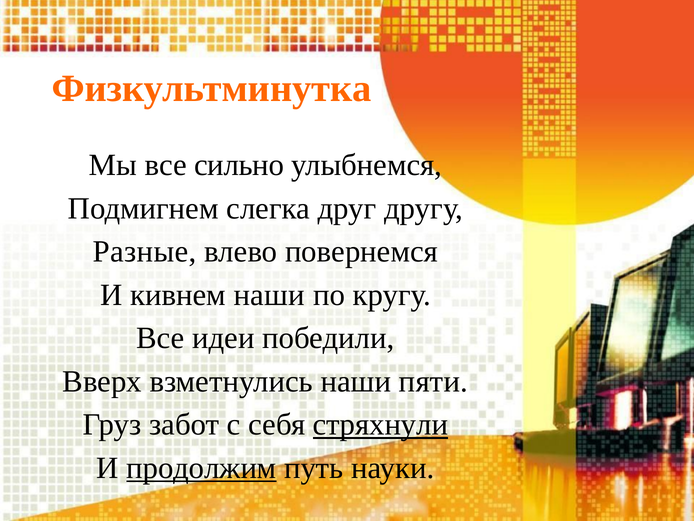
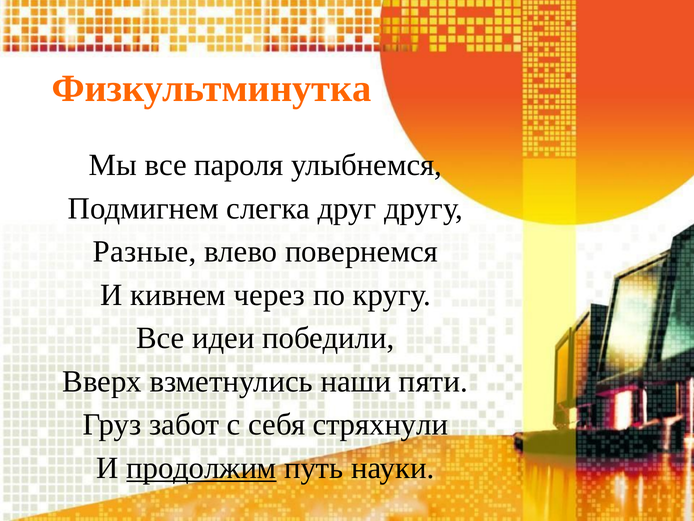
сильно: сильно -> пароля (239, 165)
кивнем наши: наши -> через (269, 295)
стряхнули underline: present -> none (380, 424)
